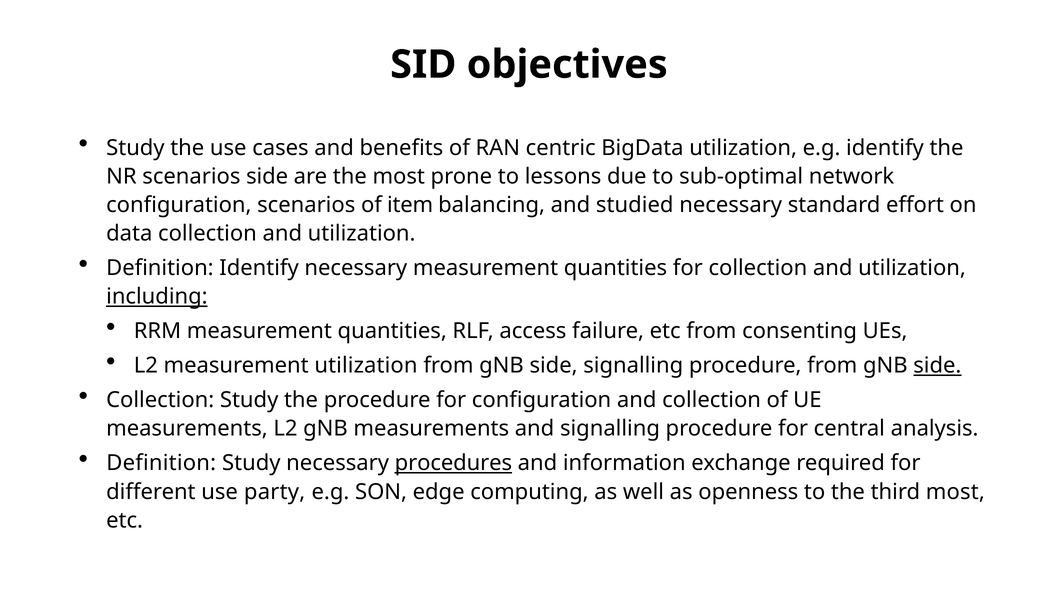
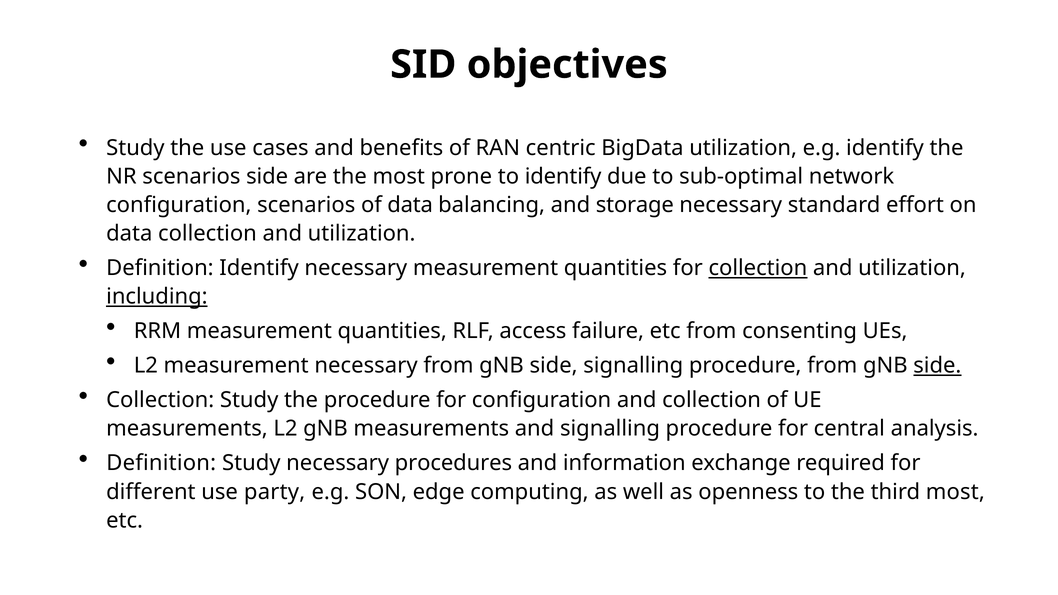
to lessons: lessons -> identify (563, 177)
of item: item -> data (410, 205)
studied: studied -> storage (635, 205)
collection underline: none -> present (758, 268)
measurement utilization: utilization -> necessary (366, 366)
procedures underline: present -> none (453, 463)
